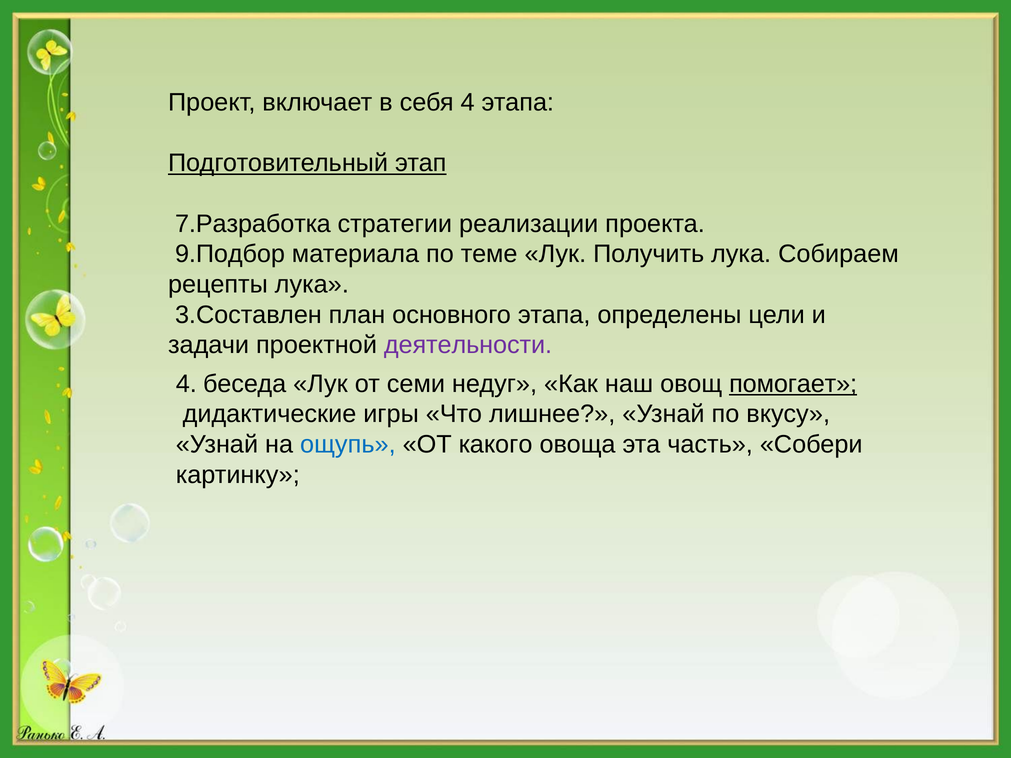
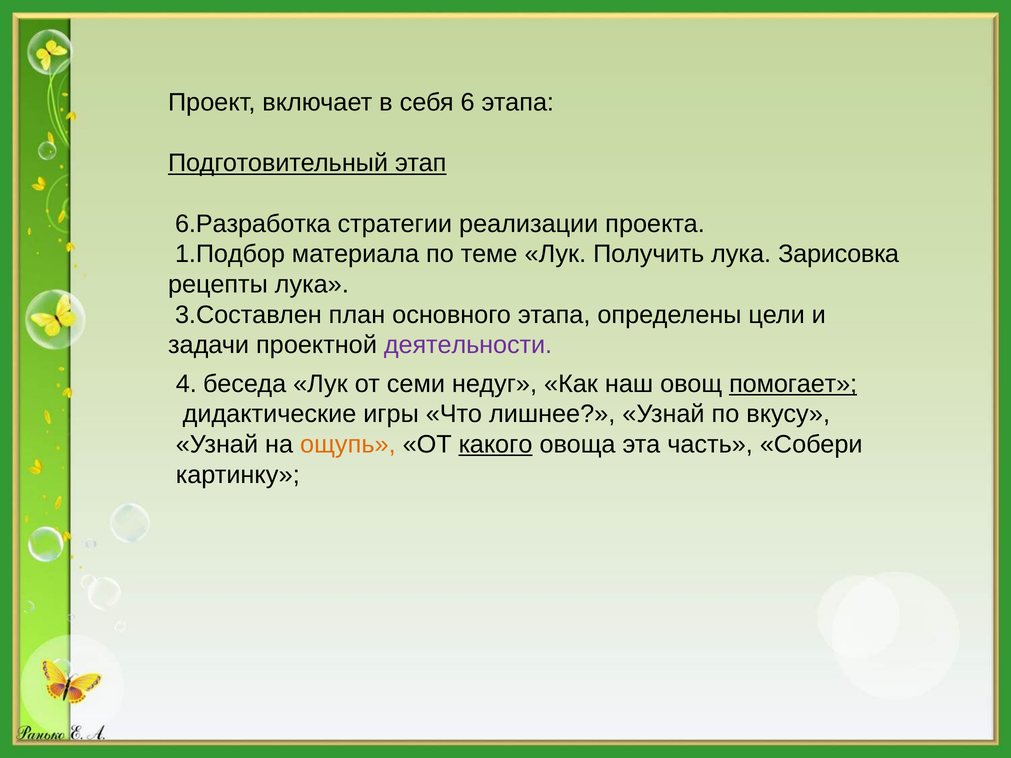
себя 4: 4 -> 6 (468, 102)
7.Разработка: 7.Разработка -> 6.Разработка (253, 224)
9.Подбор: 9.Подбор -> 1.Подбор (230, 254)
Собираем: Собираем -> Зарисовка (839, 254)
ощупь colour: blue -> orange (348, 445)
какого underline: none -> present (496, 445)
